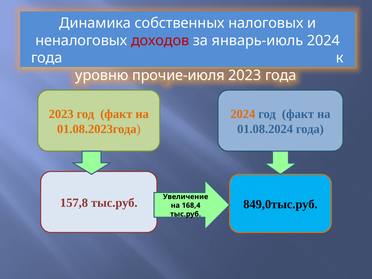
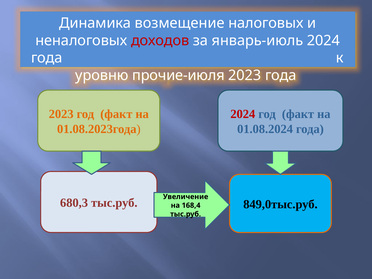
собственных: собственных -> возмещение (180, 23)
2024 colour: orange -> red (243, 114)
157,8: 157,8 -> 680,3 (74, 203)
